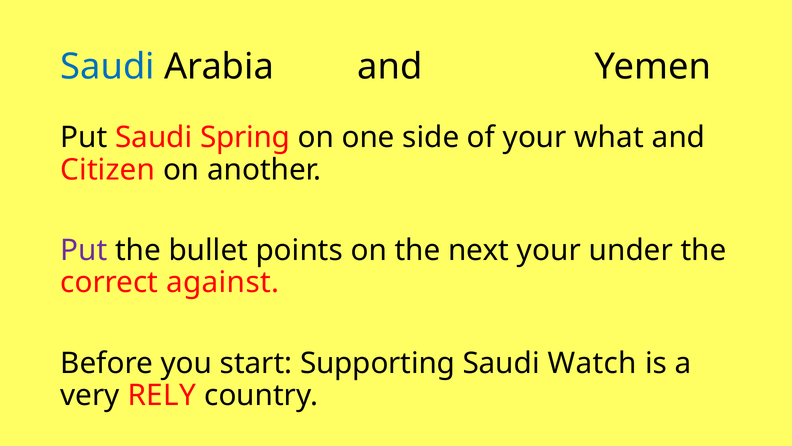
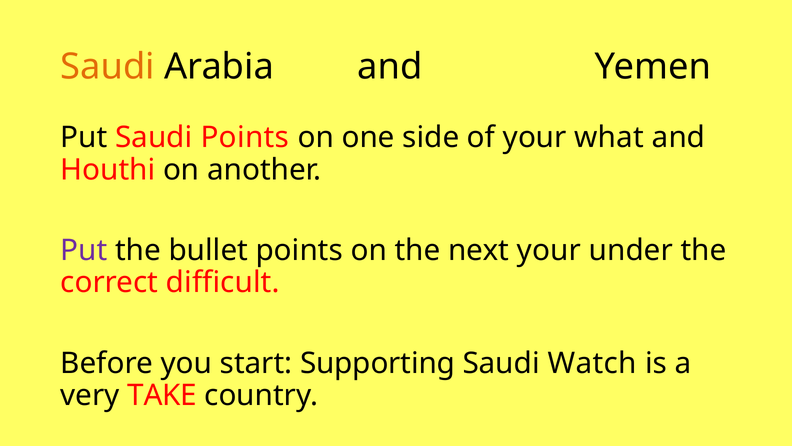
Saudi colour: blue -> orange (108, 67)
Saudi Spring: Spring -> Points (245, 137)
Citizen: Citizen -> Houthi (108, 169)
against: against -> difficult (223, 282)
RELY: RELY -> TAKE (162, 395)
